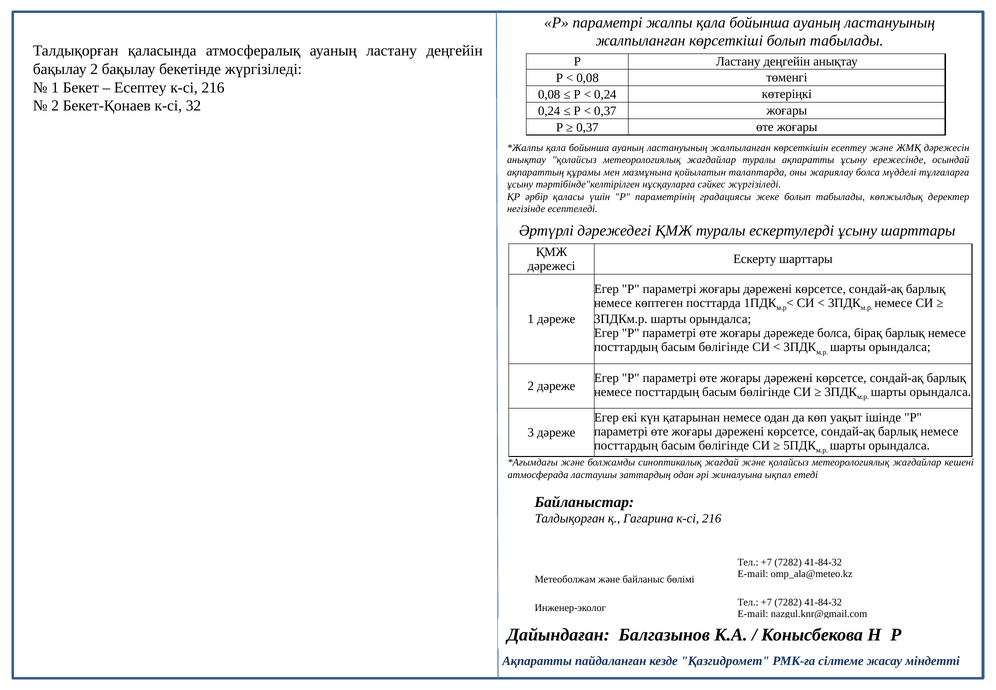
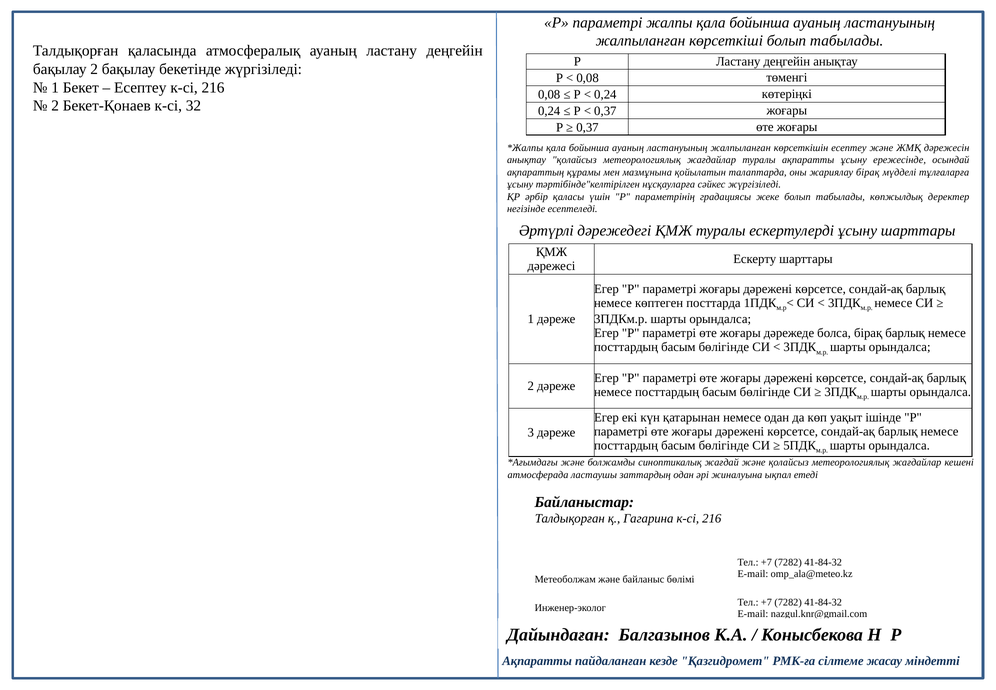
жариялау болса: болса -> бірақ (868, 172)
